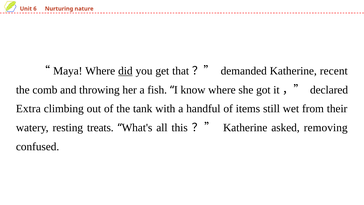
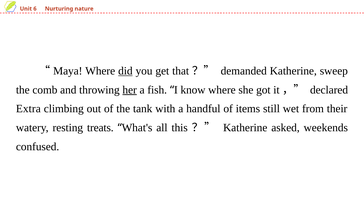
recent: recent -> sweep (334, 71)
her underline: none -> present (130, 90)
removing: removing -> weekends (326, 127)
